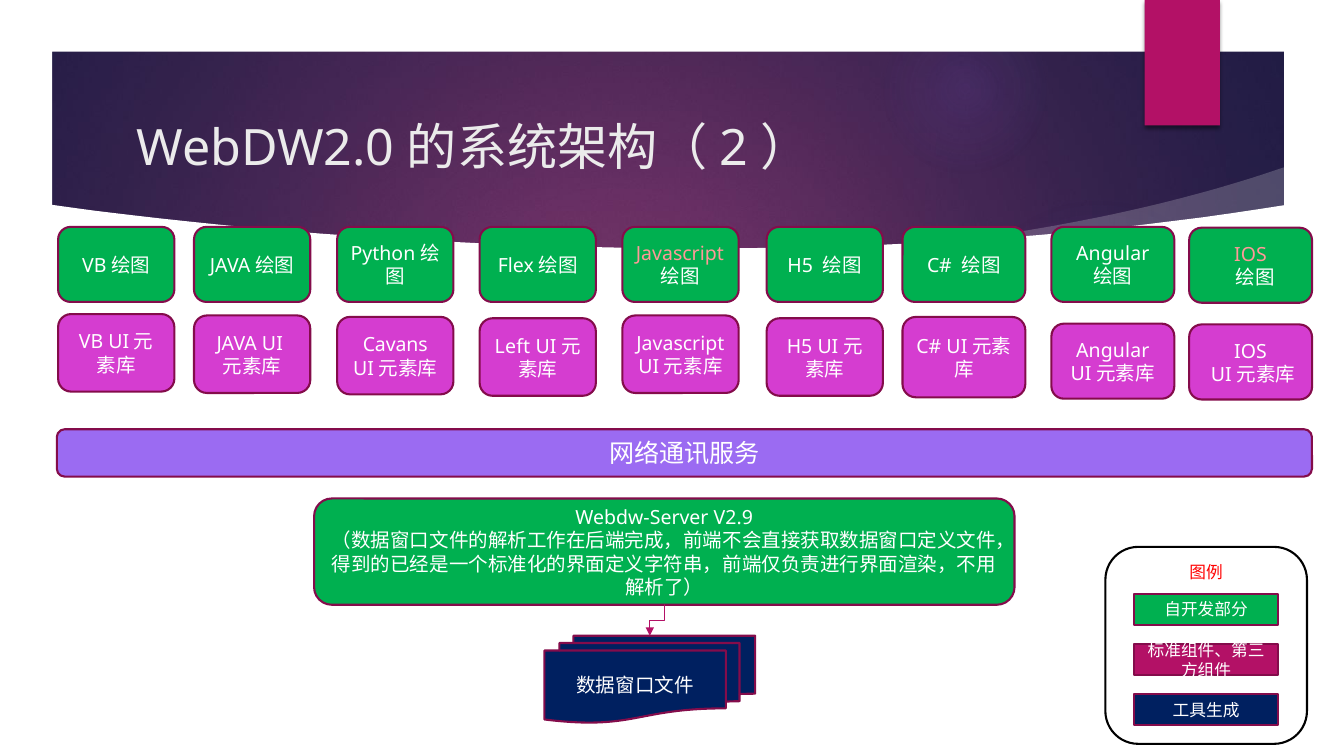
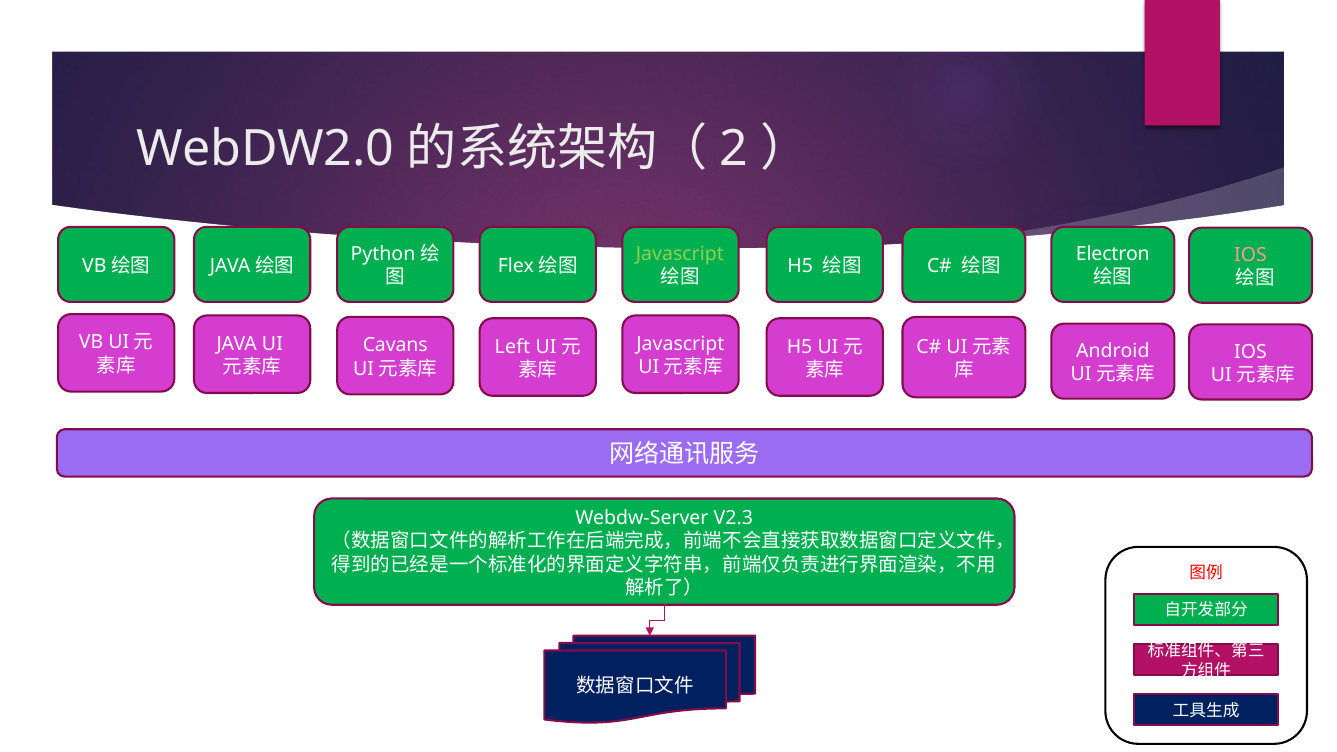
Javascript colour: pink -> light green (680, 254)
Angular: Angular -> Electron (1113, 254)
Angular: Angular -> Android (1113, 351)
V2.9: V2.9 -> V2.3 (733, 518)
